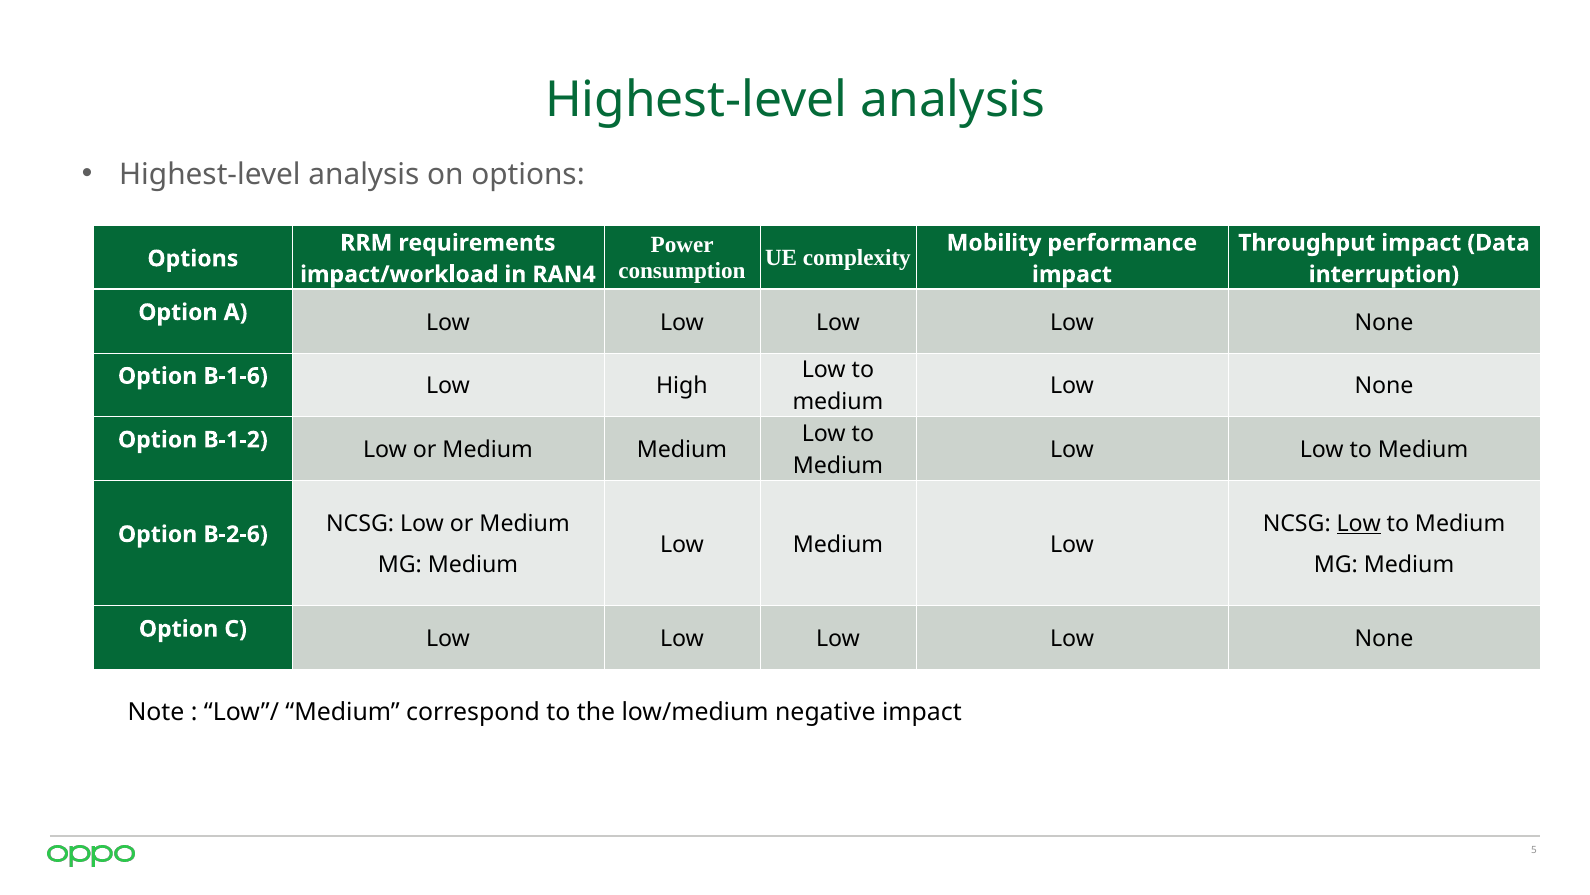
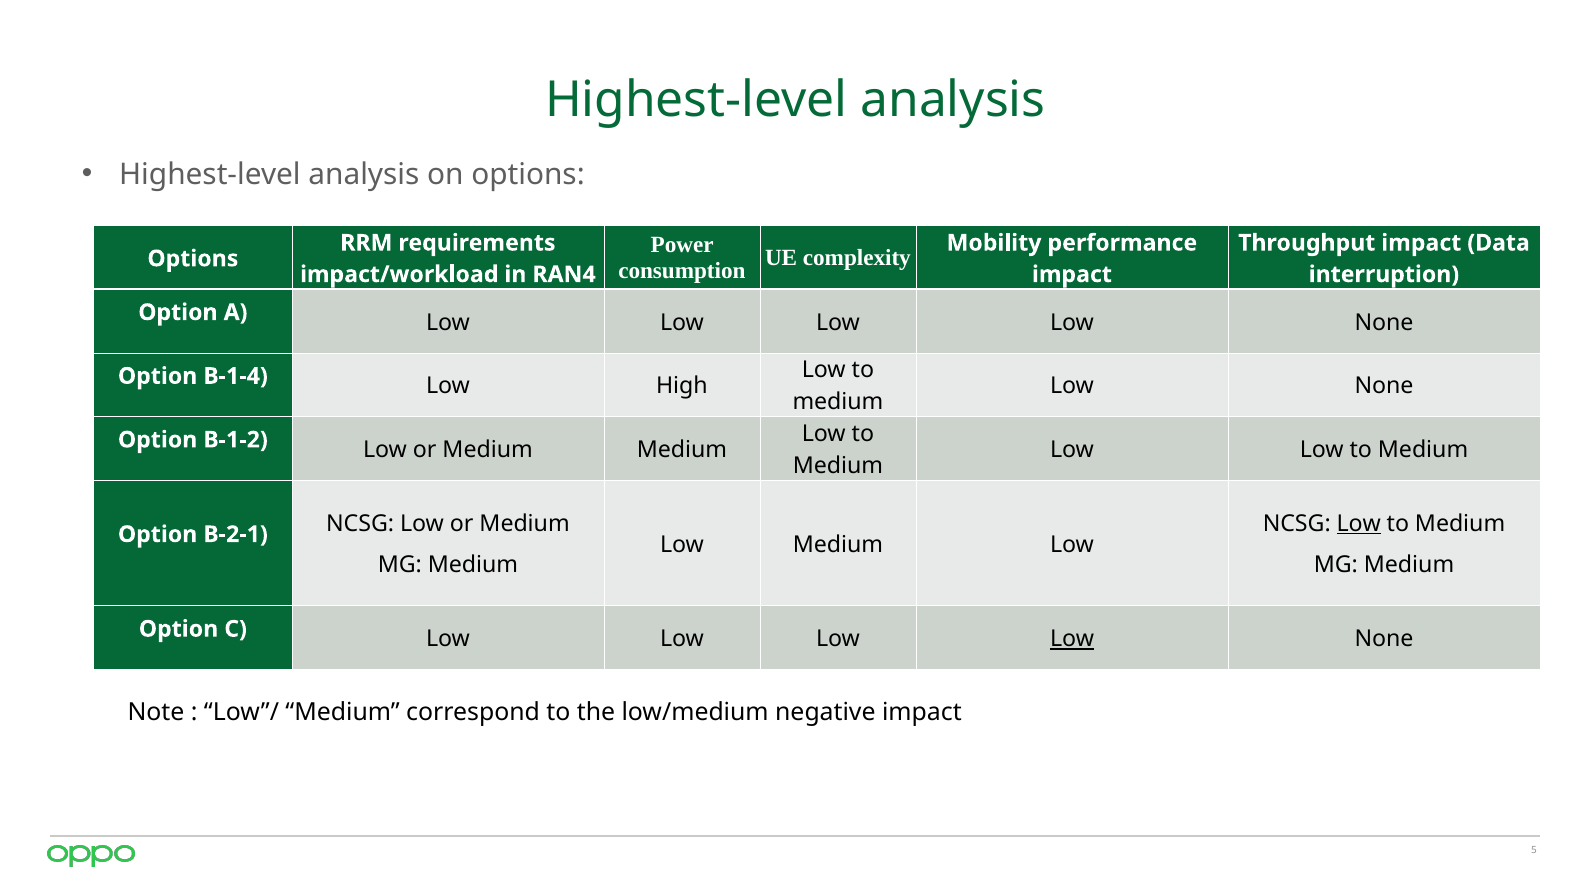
B-1-6: B-1-6 -> B-1-4 (236, 376)
B-2-6: B-2-6 -> B-2-1 (236, 534)
Low underline: none -> present (1072, 639)
